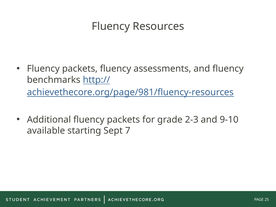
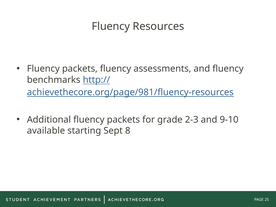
7: 7 -> 8 (128, 131)
